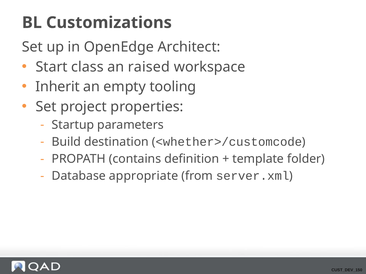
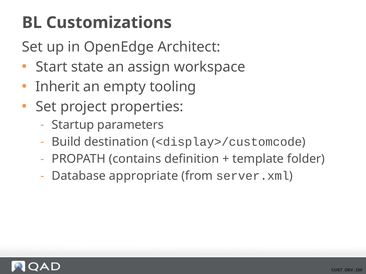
class: class -> state (87, 67)
raised: raised -> assign (149, 67)
<whether>/customcode: <whether>/customcode -> <display>/customcode (229, 142)
